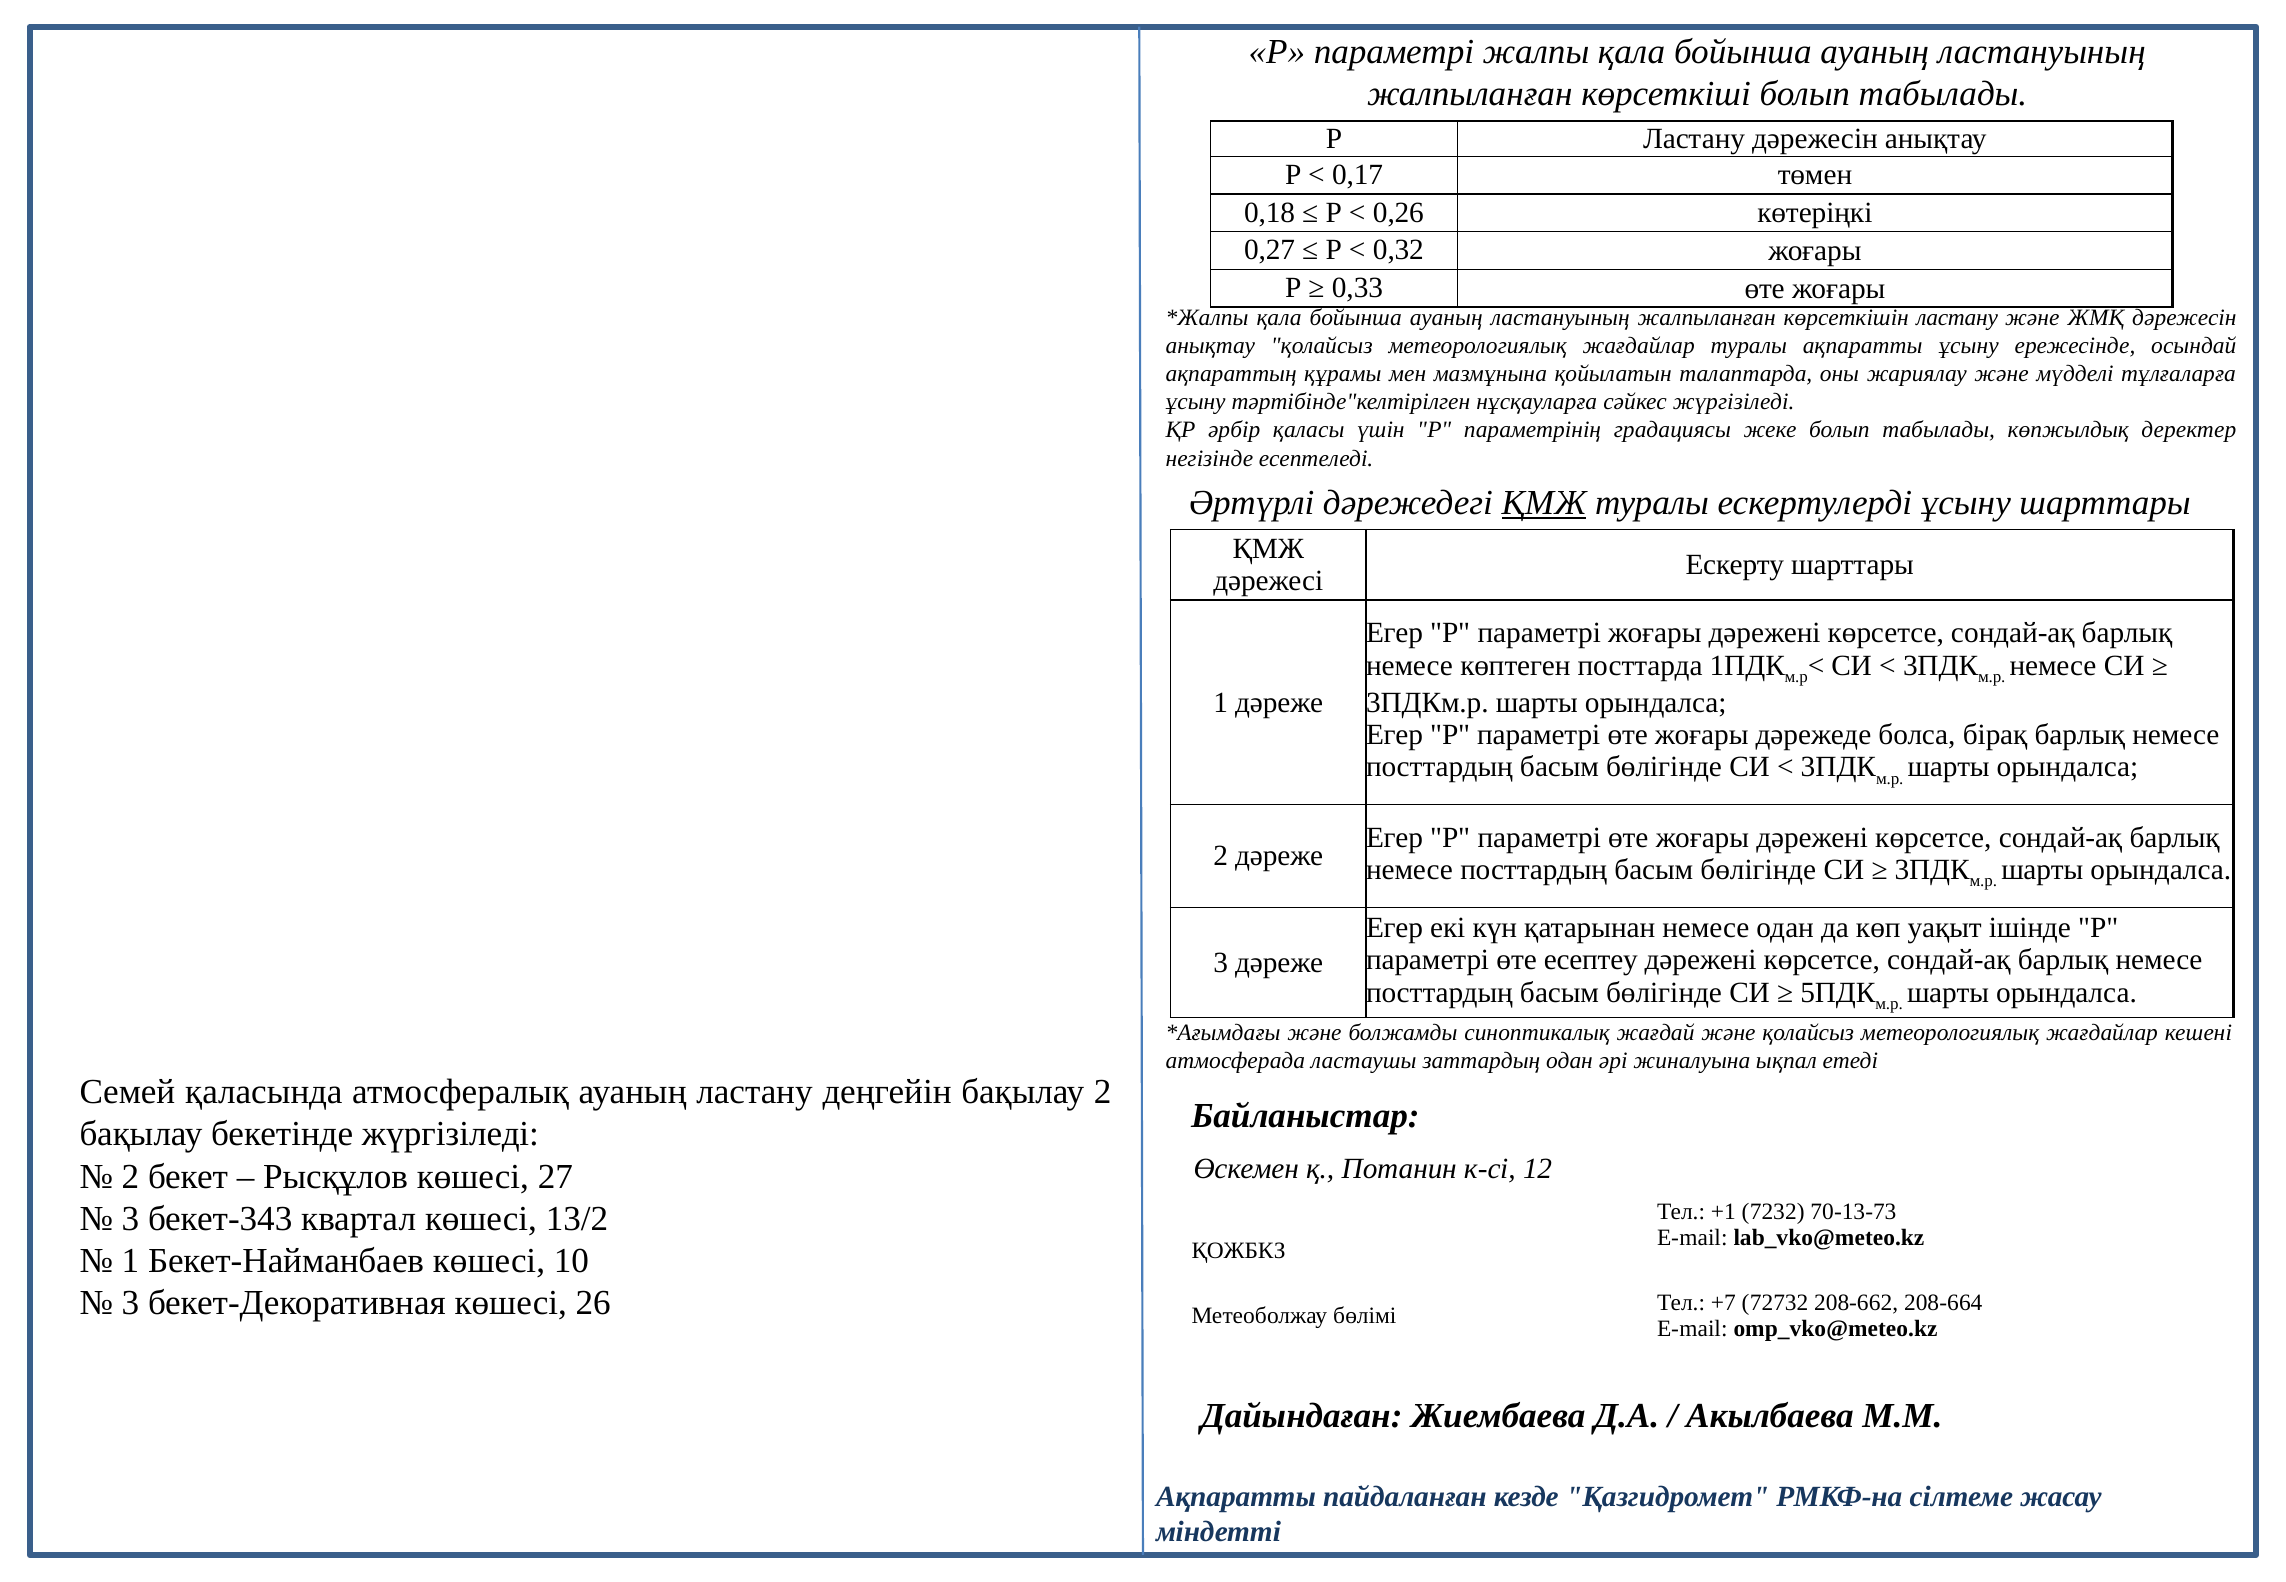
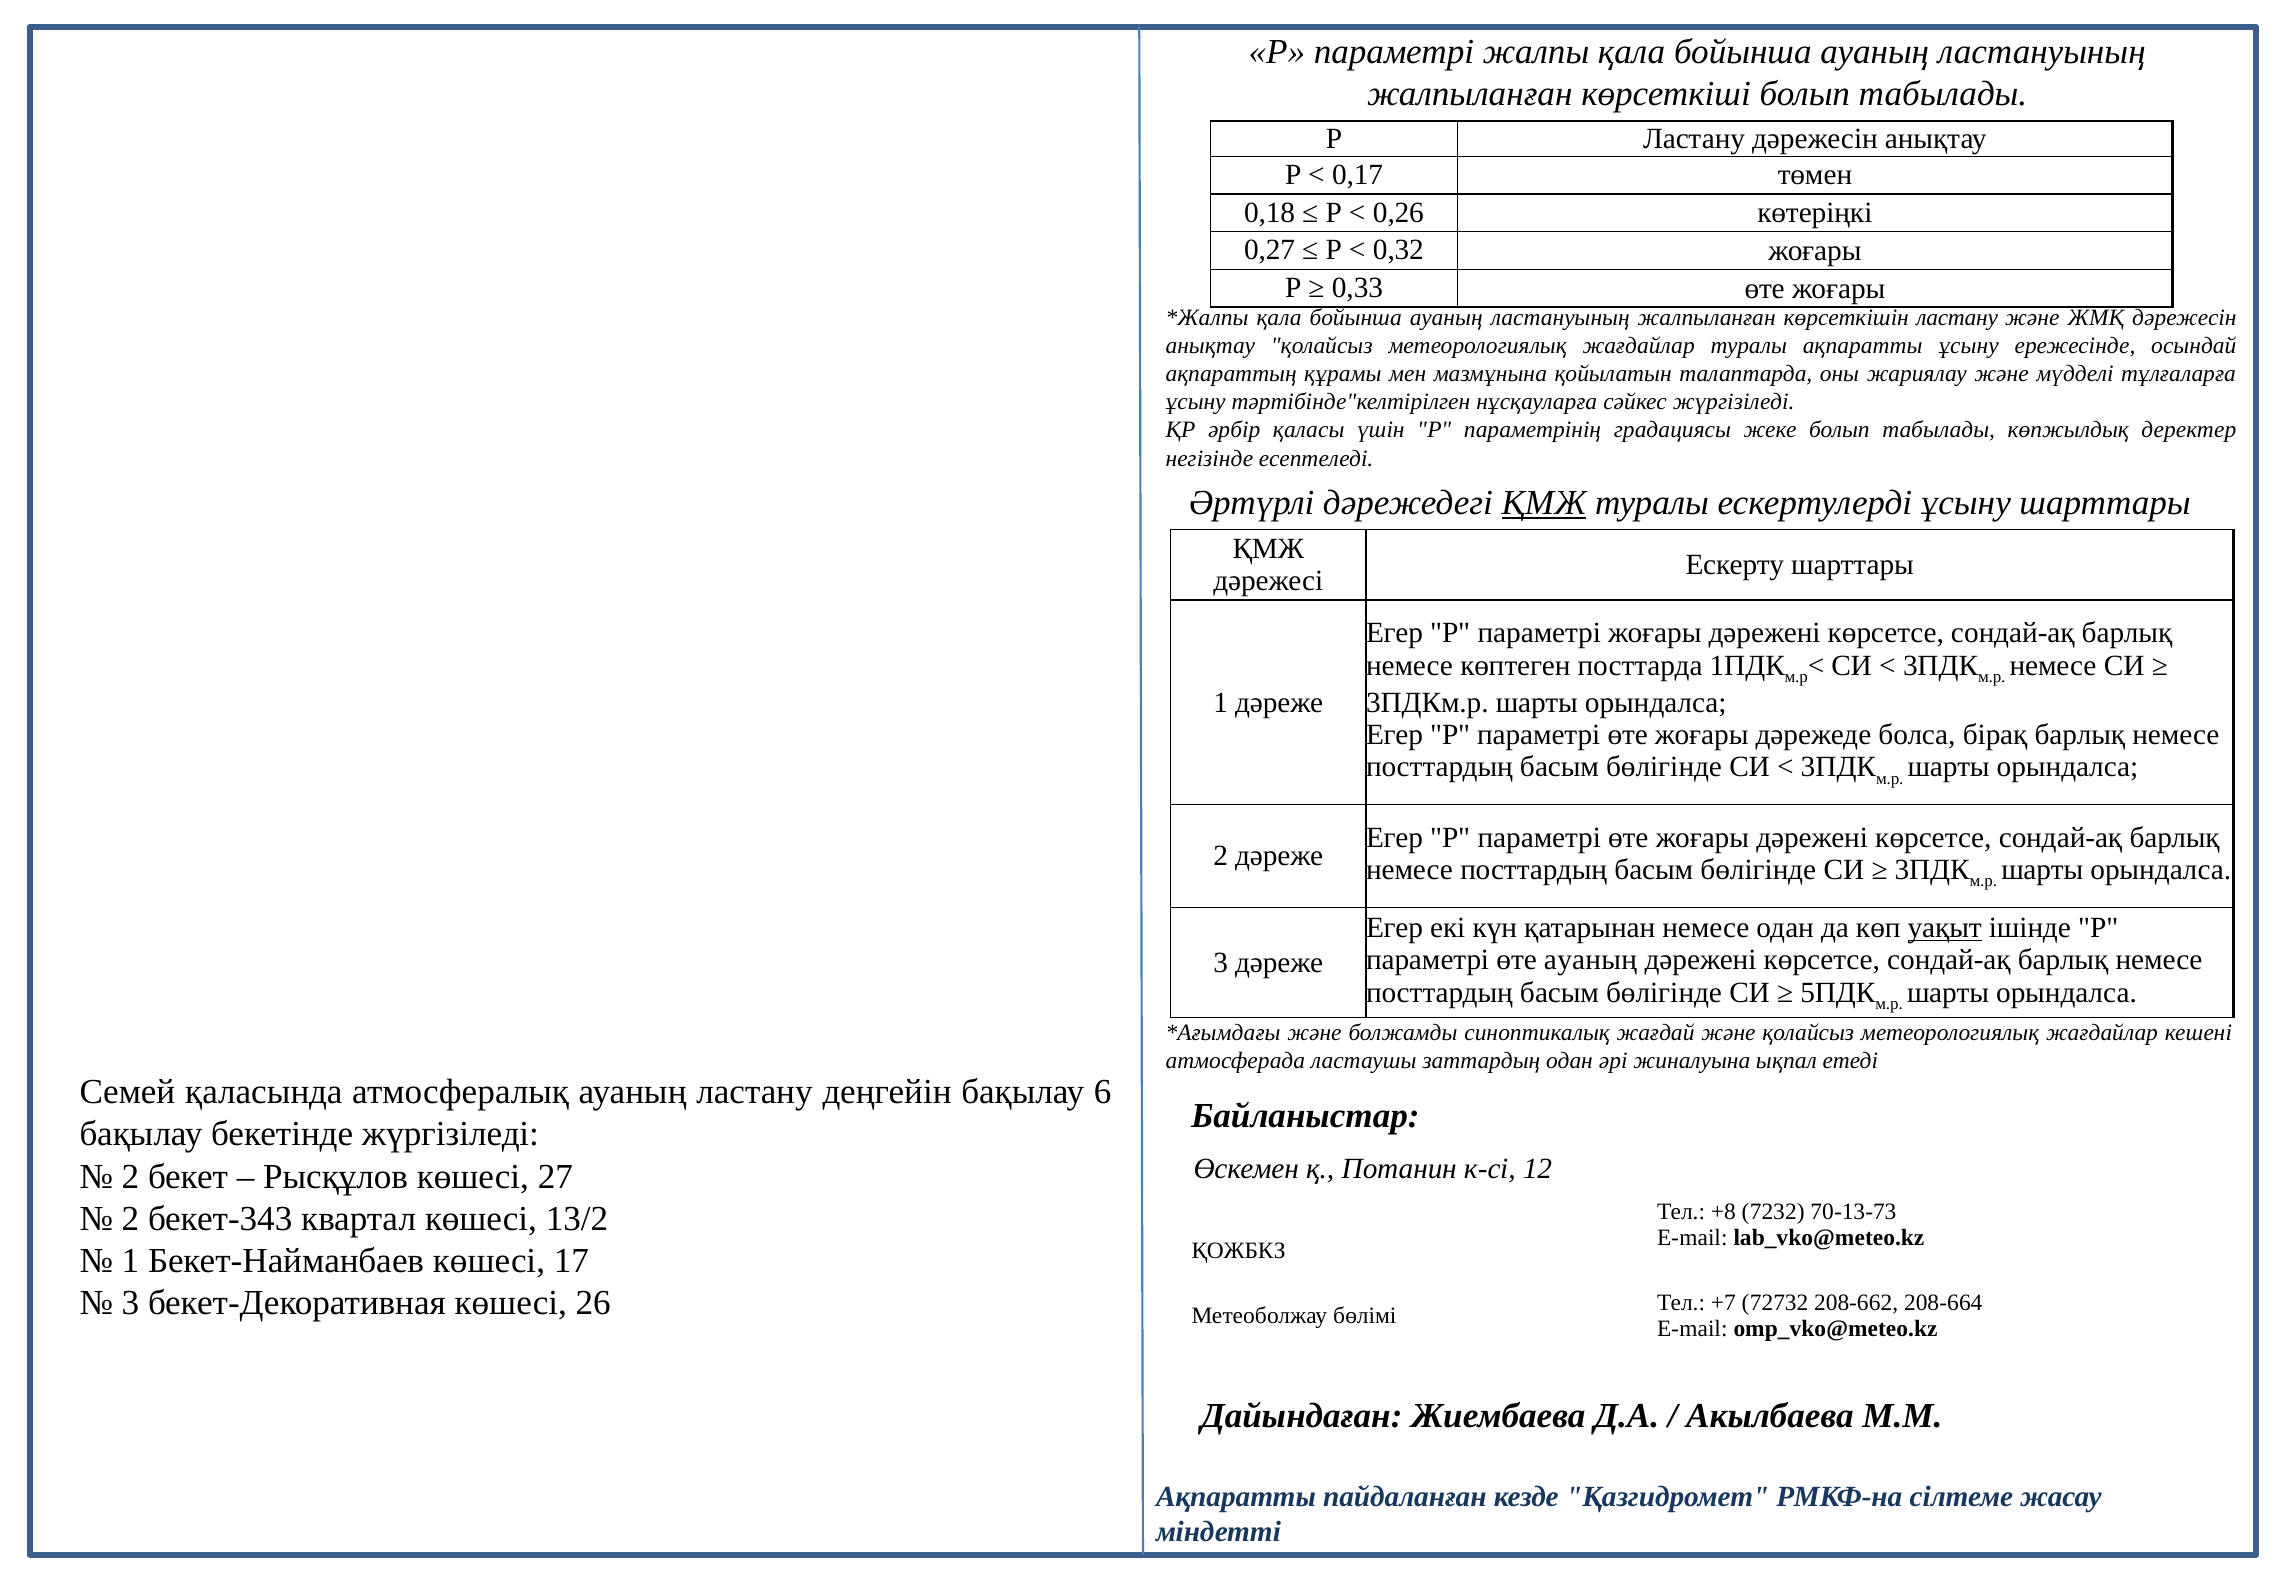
уақыт underline: none -> present (1945, 928)
өте есептеу: есептеу -> ауаның (1591, 961)
бақылау 2: 2 -> 6 (1103, 1092)
+1: +1 -> +8 (1723, 1212)
3: 3 -> 2 (130, 1219)
10: 10 -> 17 (571, 1261)
